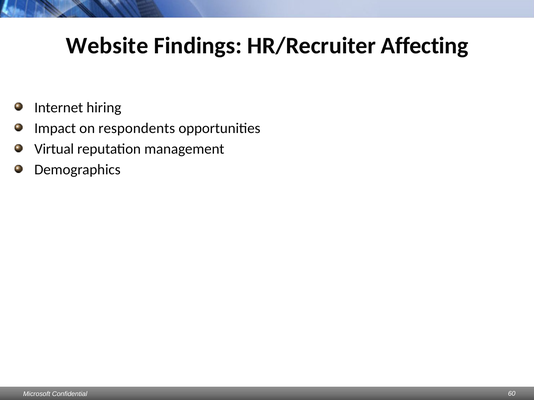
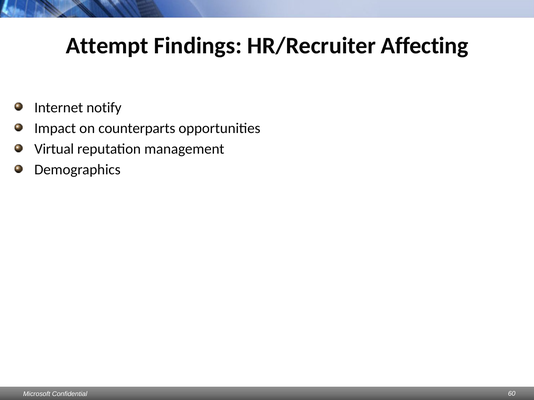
Website: Website -> Attempt (107, 46)
hiring: hiring -> notify (104, 108)
respondents: respondents -> counterparts (137, 128)
